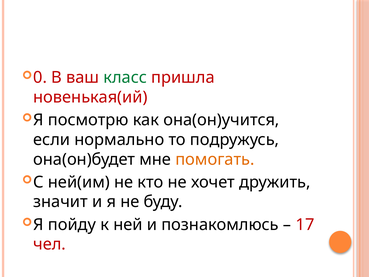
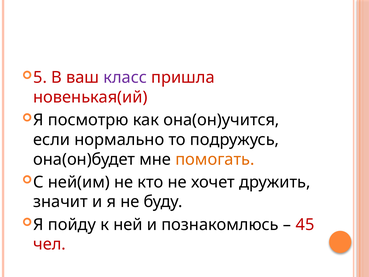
0: 0 -> 5 (40, 77)
класс colour: green -> purple (125, 77)
17: 17 -> 45 (305, 224)
